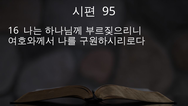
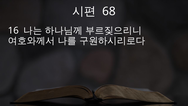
95: 95 -> 68 (109, 11)
